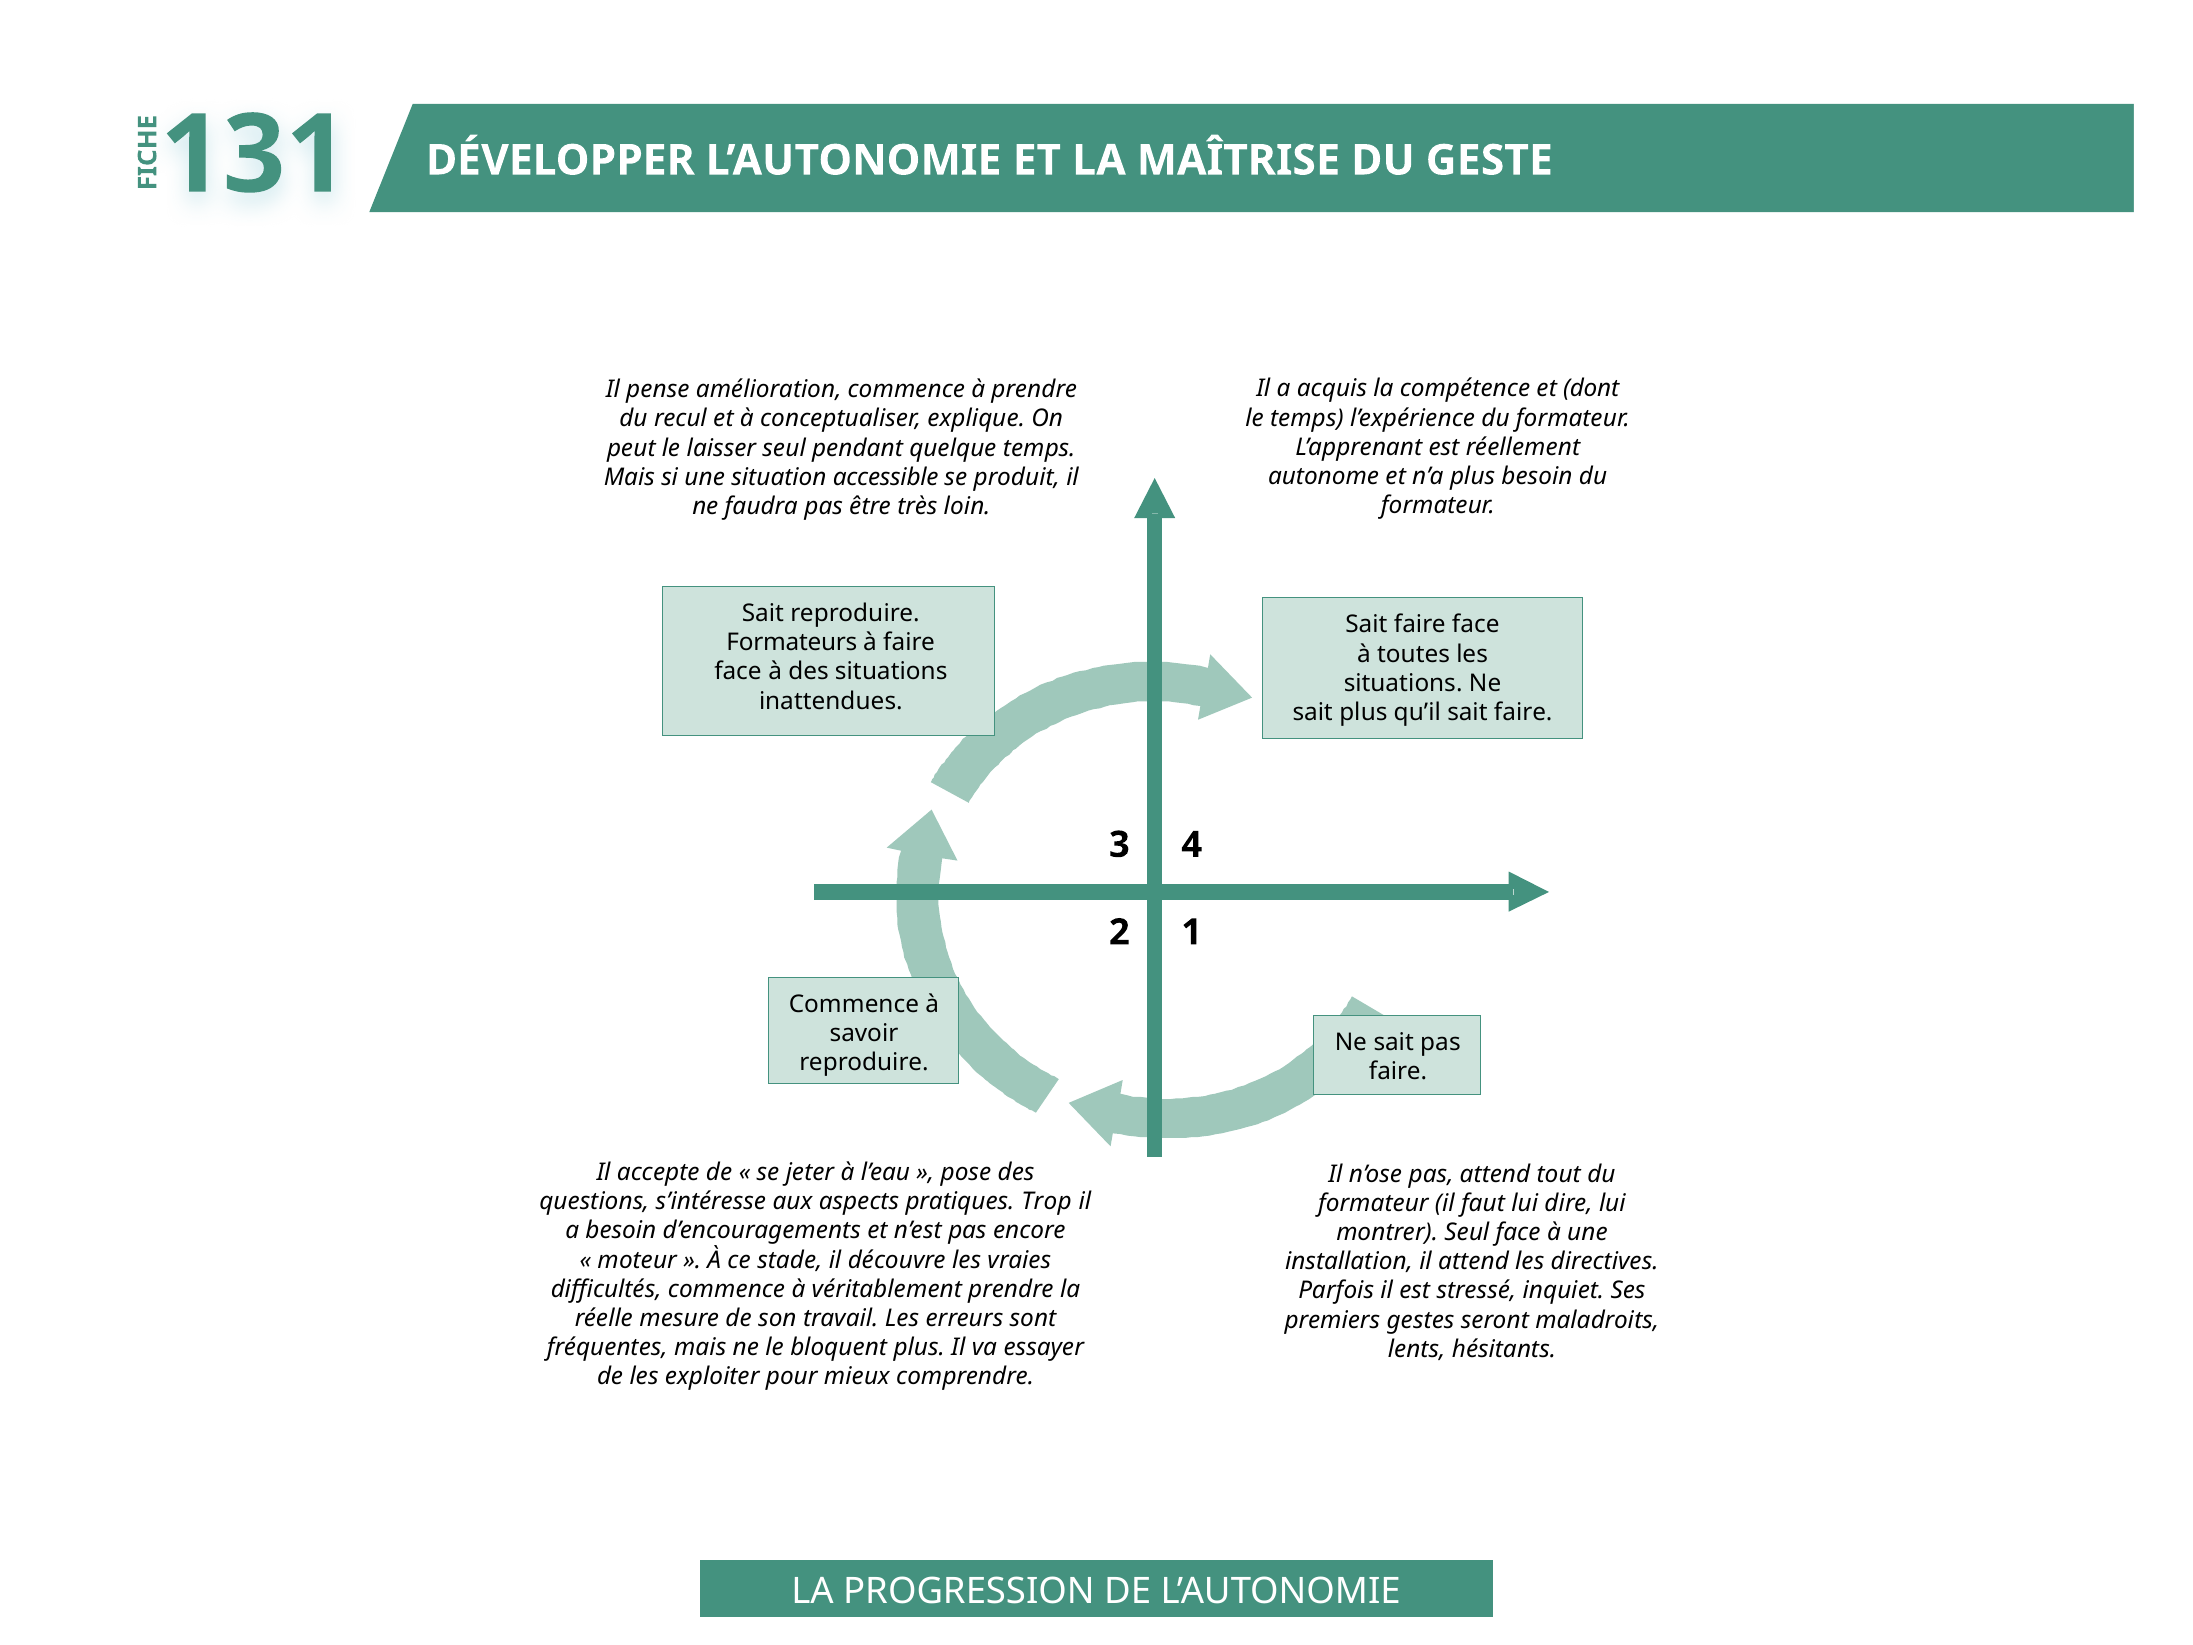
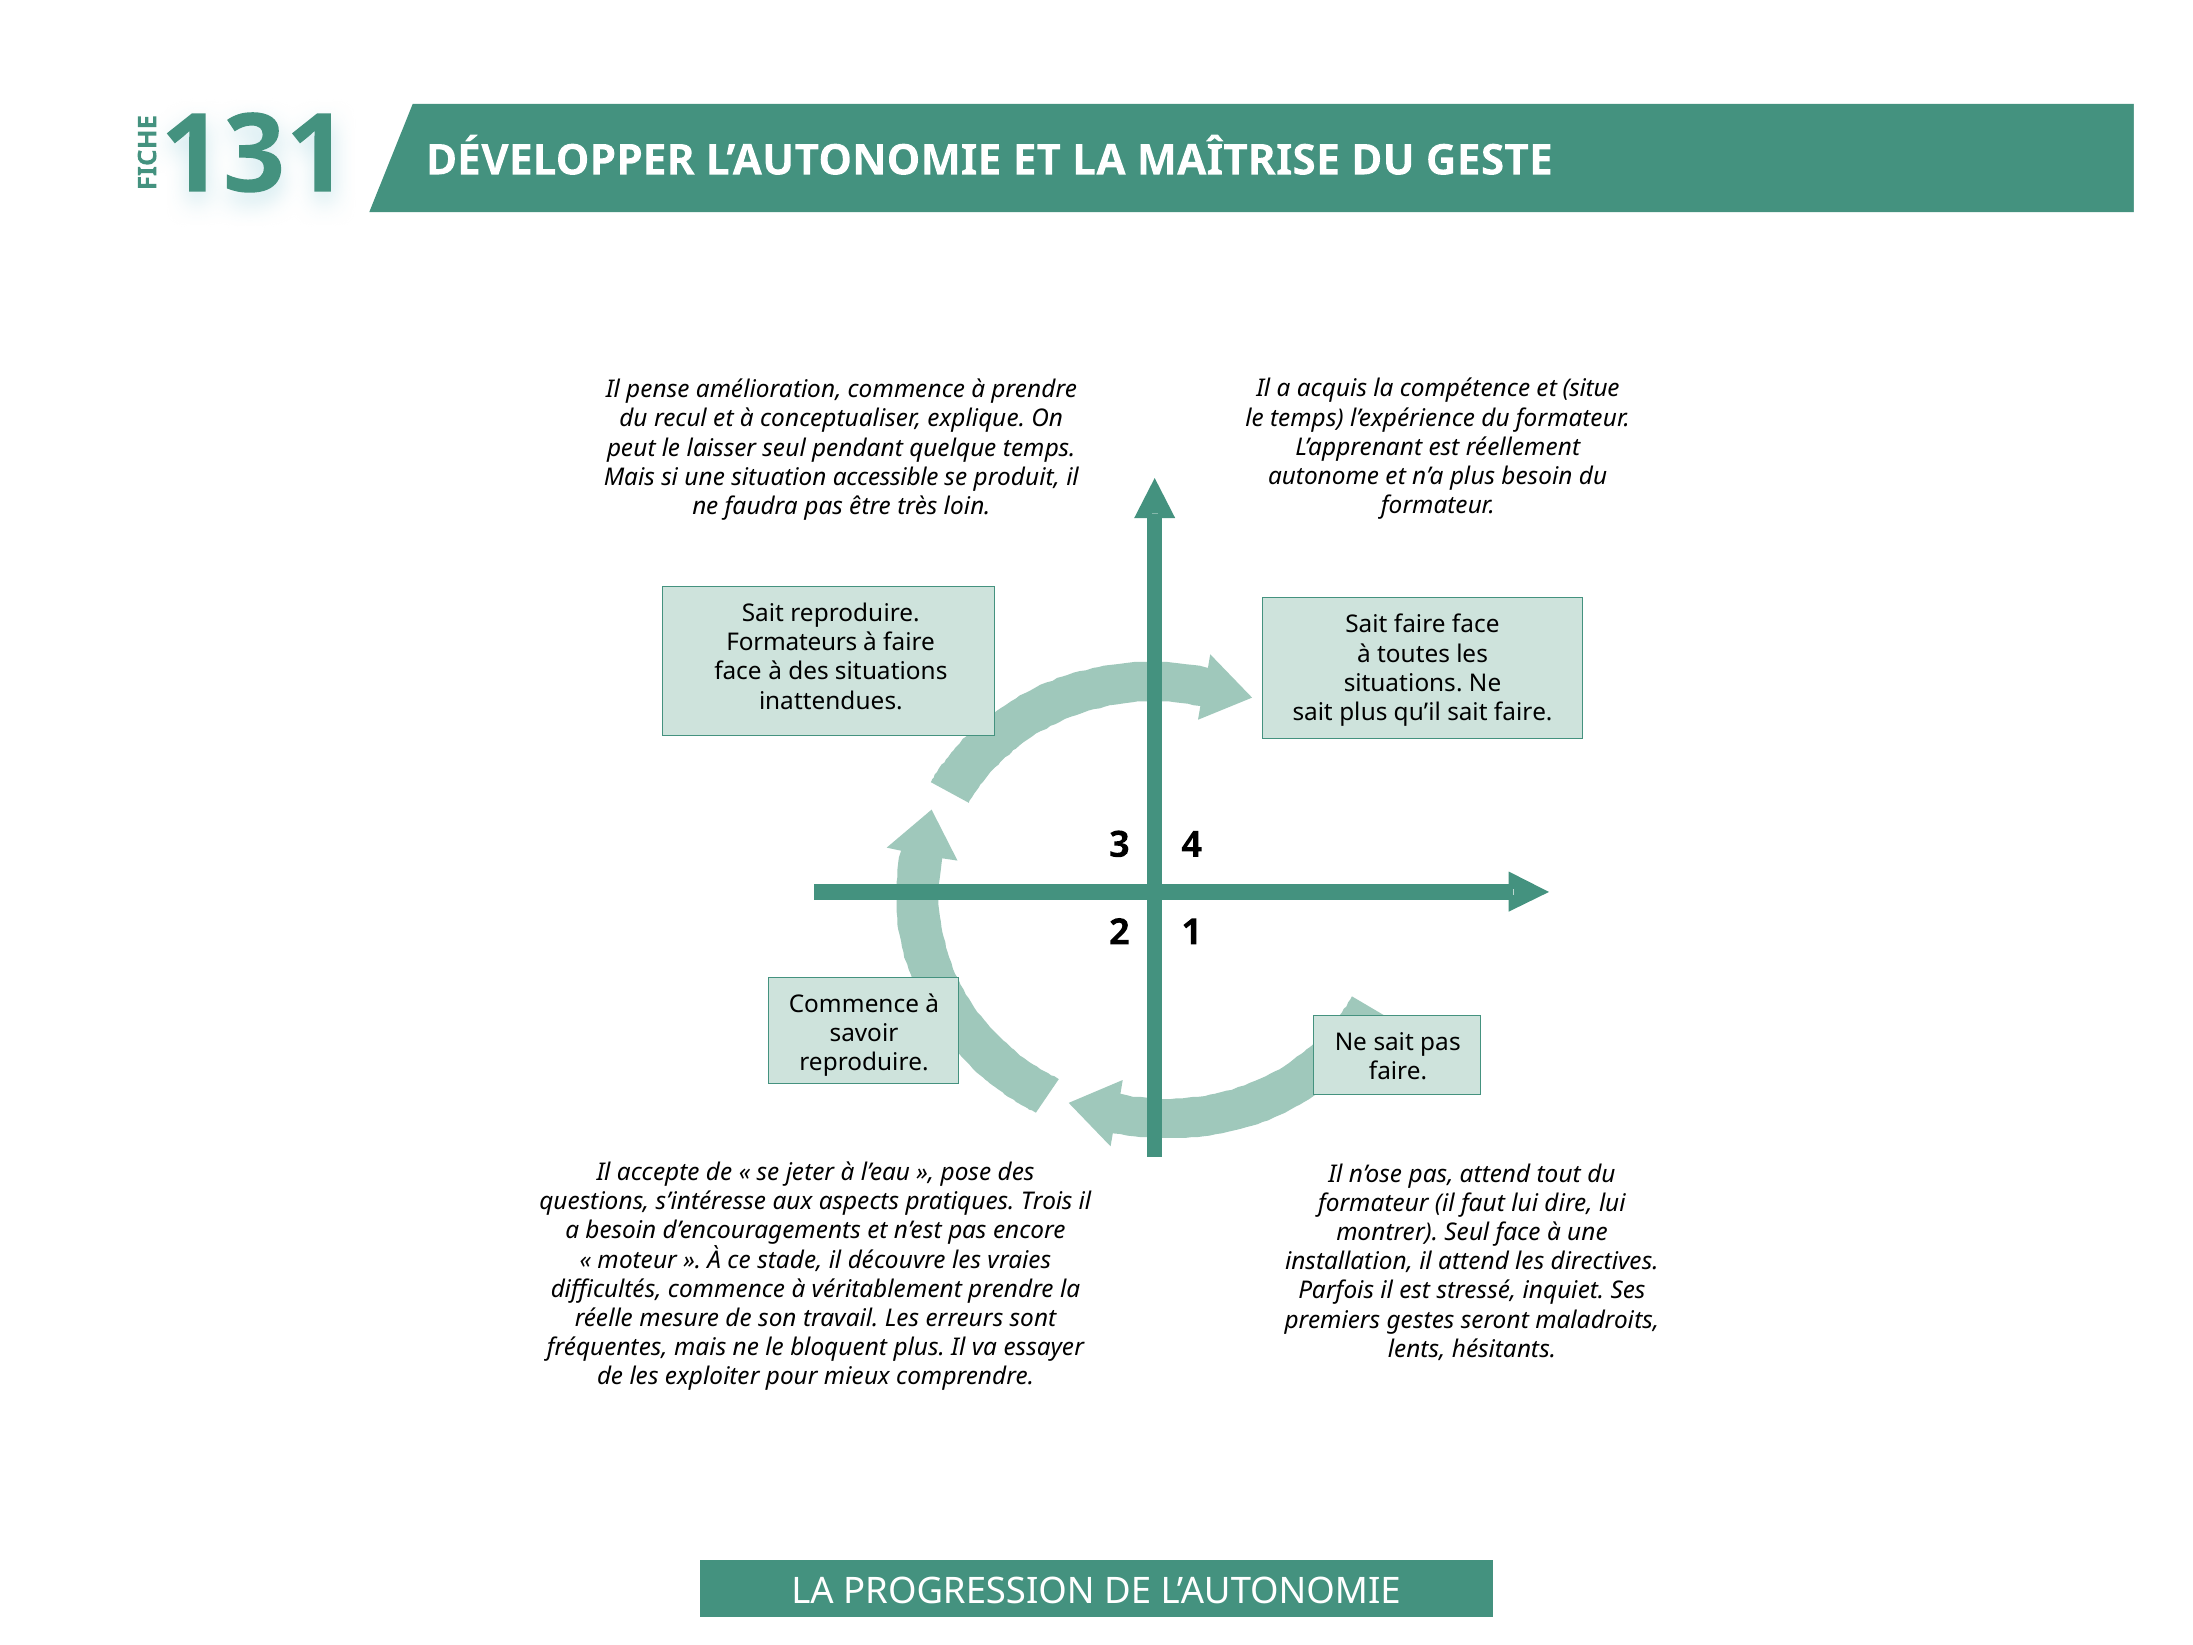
dont: dont -> situe (1591, 389)
Trop: Trop -> Trois (1047, 1201)
